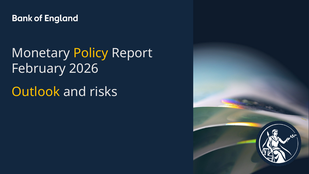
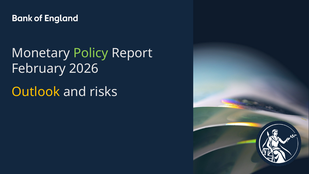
Policy colour: yellow -> light green (91, 53)
